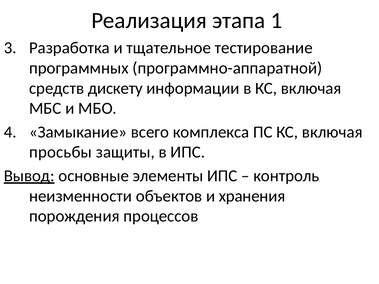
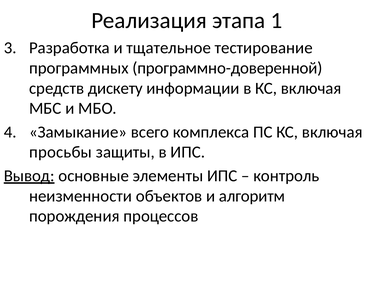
программно-аппаратной: программно-аппаратной -> программно-доверенной (227, 68)
хранения: хранения -> алгоритм (252, 196)
